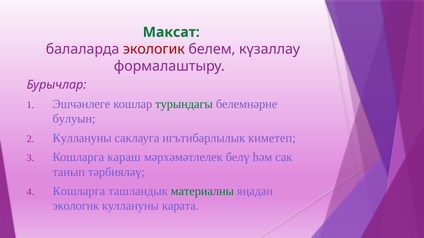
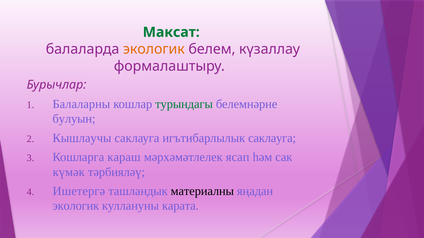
экологик colour: red -> orange (154, 49)
Эшчәнлеге: Эшчәнлеге -> Балаларны (81, 104)
Куллануны: Куллануны -> Кышлаучы (82, 138)
игътибарлылык киметеп: киметеп -> саклауга (272, 138)
белү: белү -> ясап (238, 157)
танып: танып -> күмәк (69, 172)
Кошларга: Кошларга -> Ишетергә (79, 192)
материалны colour: green -> black (202, 192)
